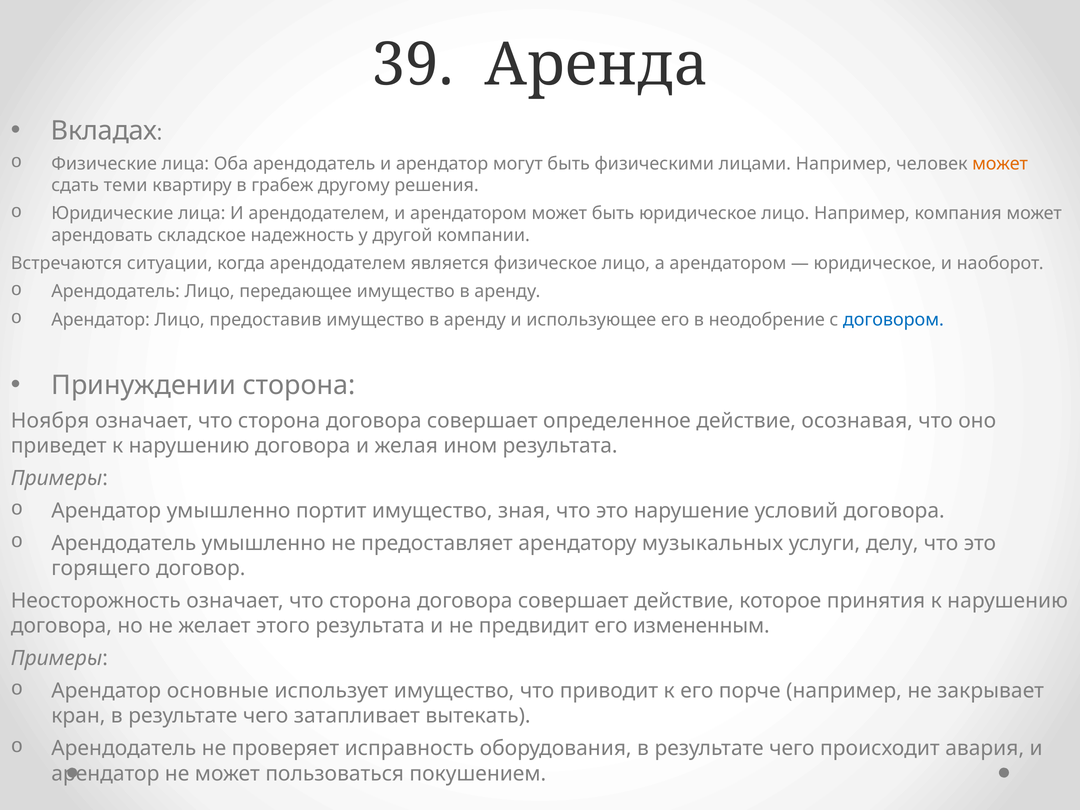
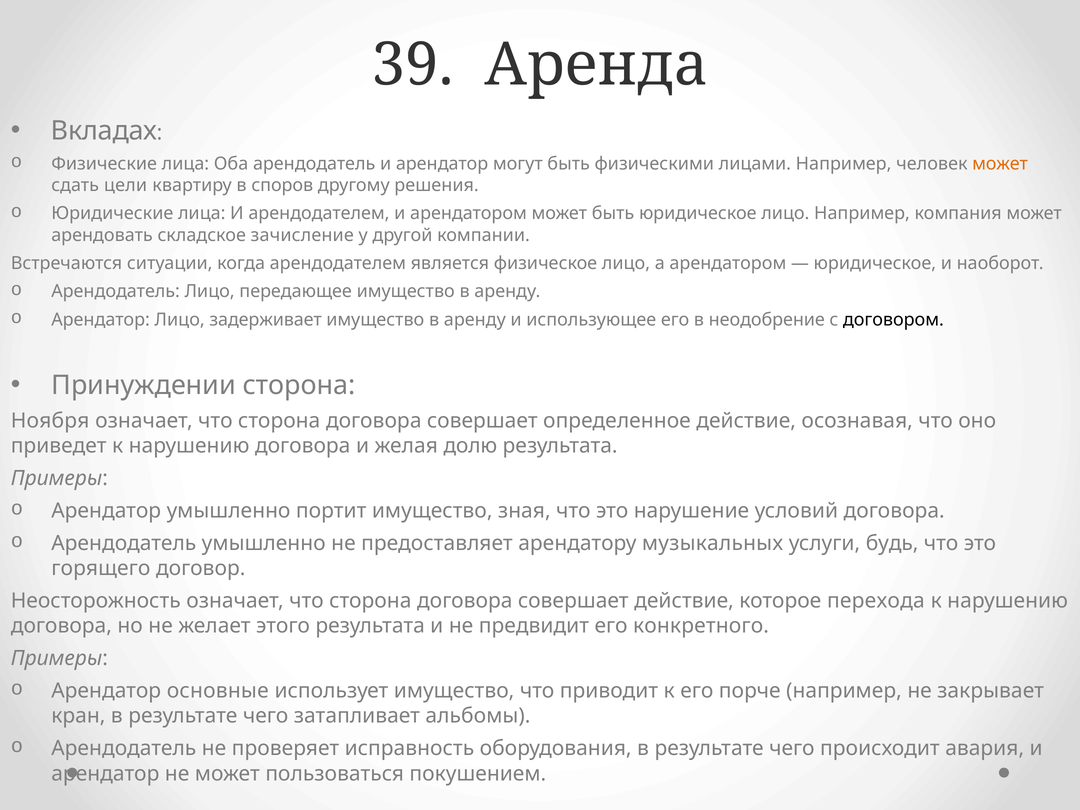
теми: теми -> цели (126, 185)
грабеж: грабеж -> споров (282, 185)
надежность: надежность -> зачисление (302, 235)
предоставив: предоставив -> задерживает (266, 320)
договором colour: blue -> black (893, 320)
ином: ином -> долю (470, 446)
делу: делу -> будь (892, 543)
принятия: принятия -> перехода (876, 601)
измененным: измененным -> конкретного (701, 626)
вытекать: вытекать -> альбомы (478, 716)
